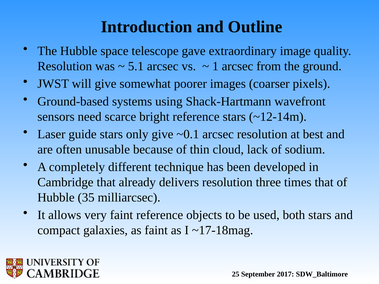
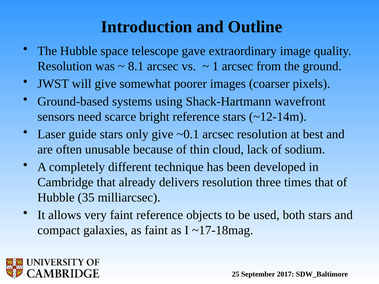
5.1: 5.1 -> 8.1 (136, 66)
